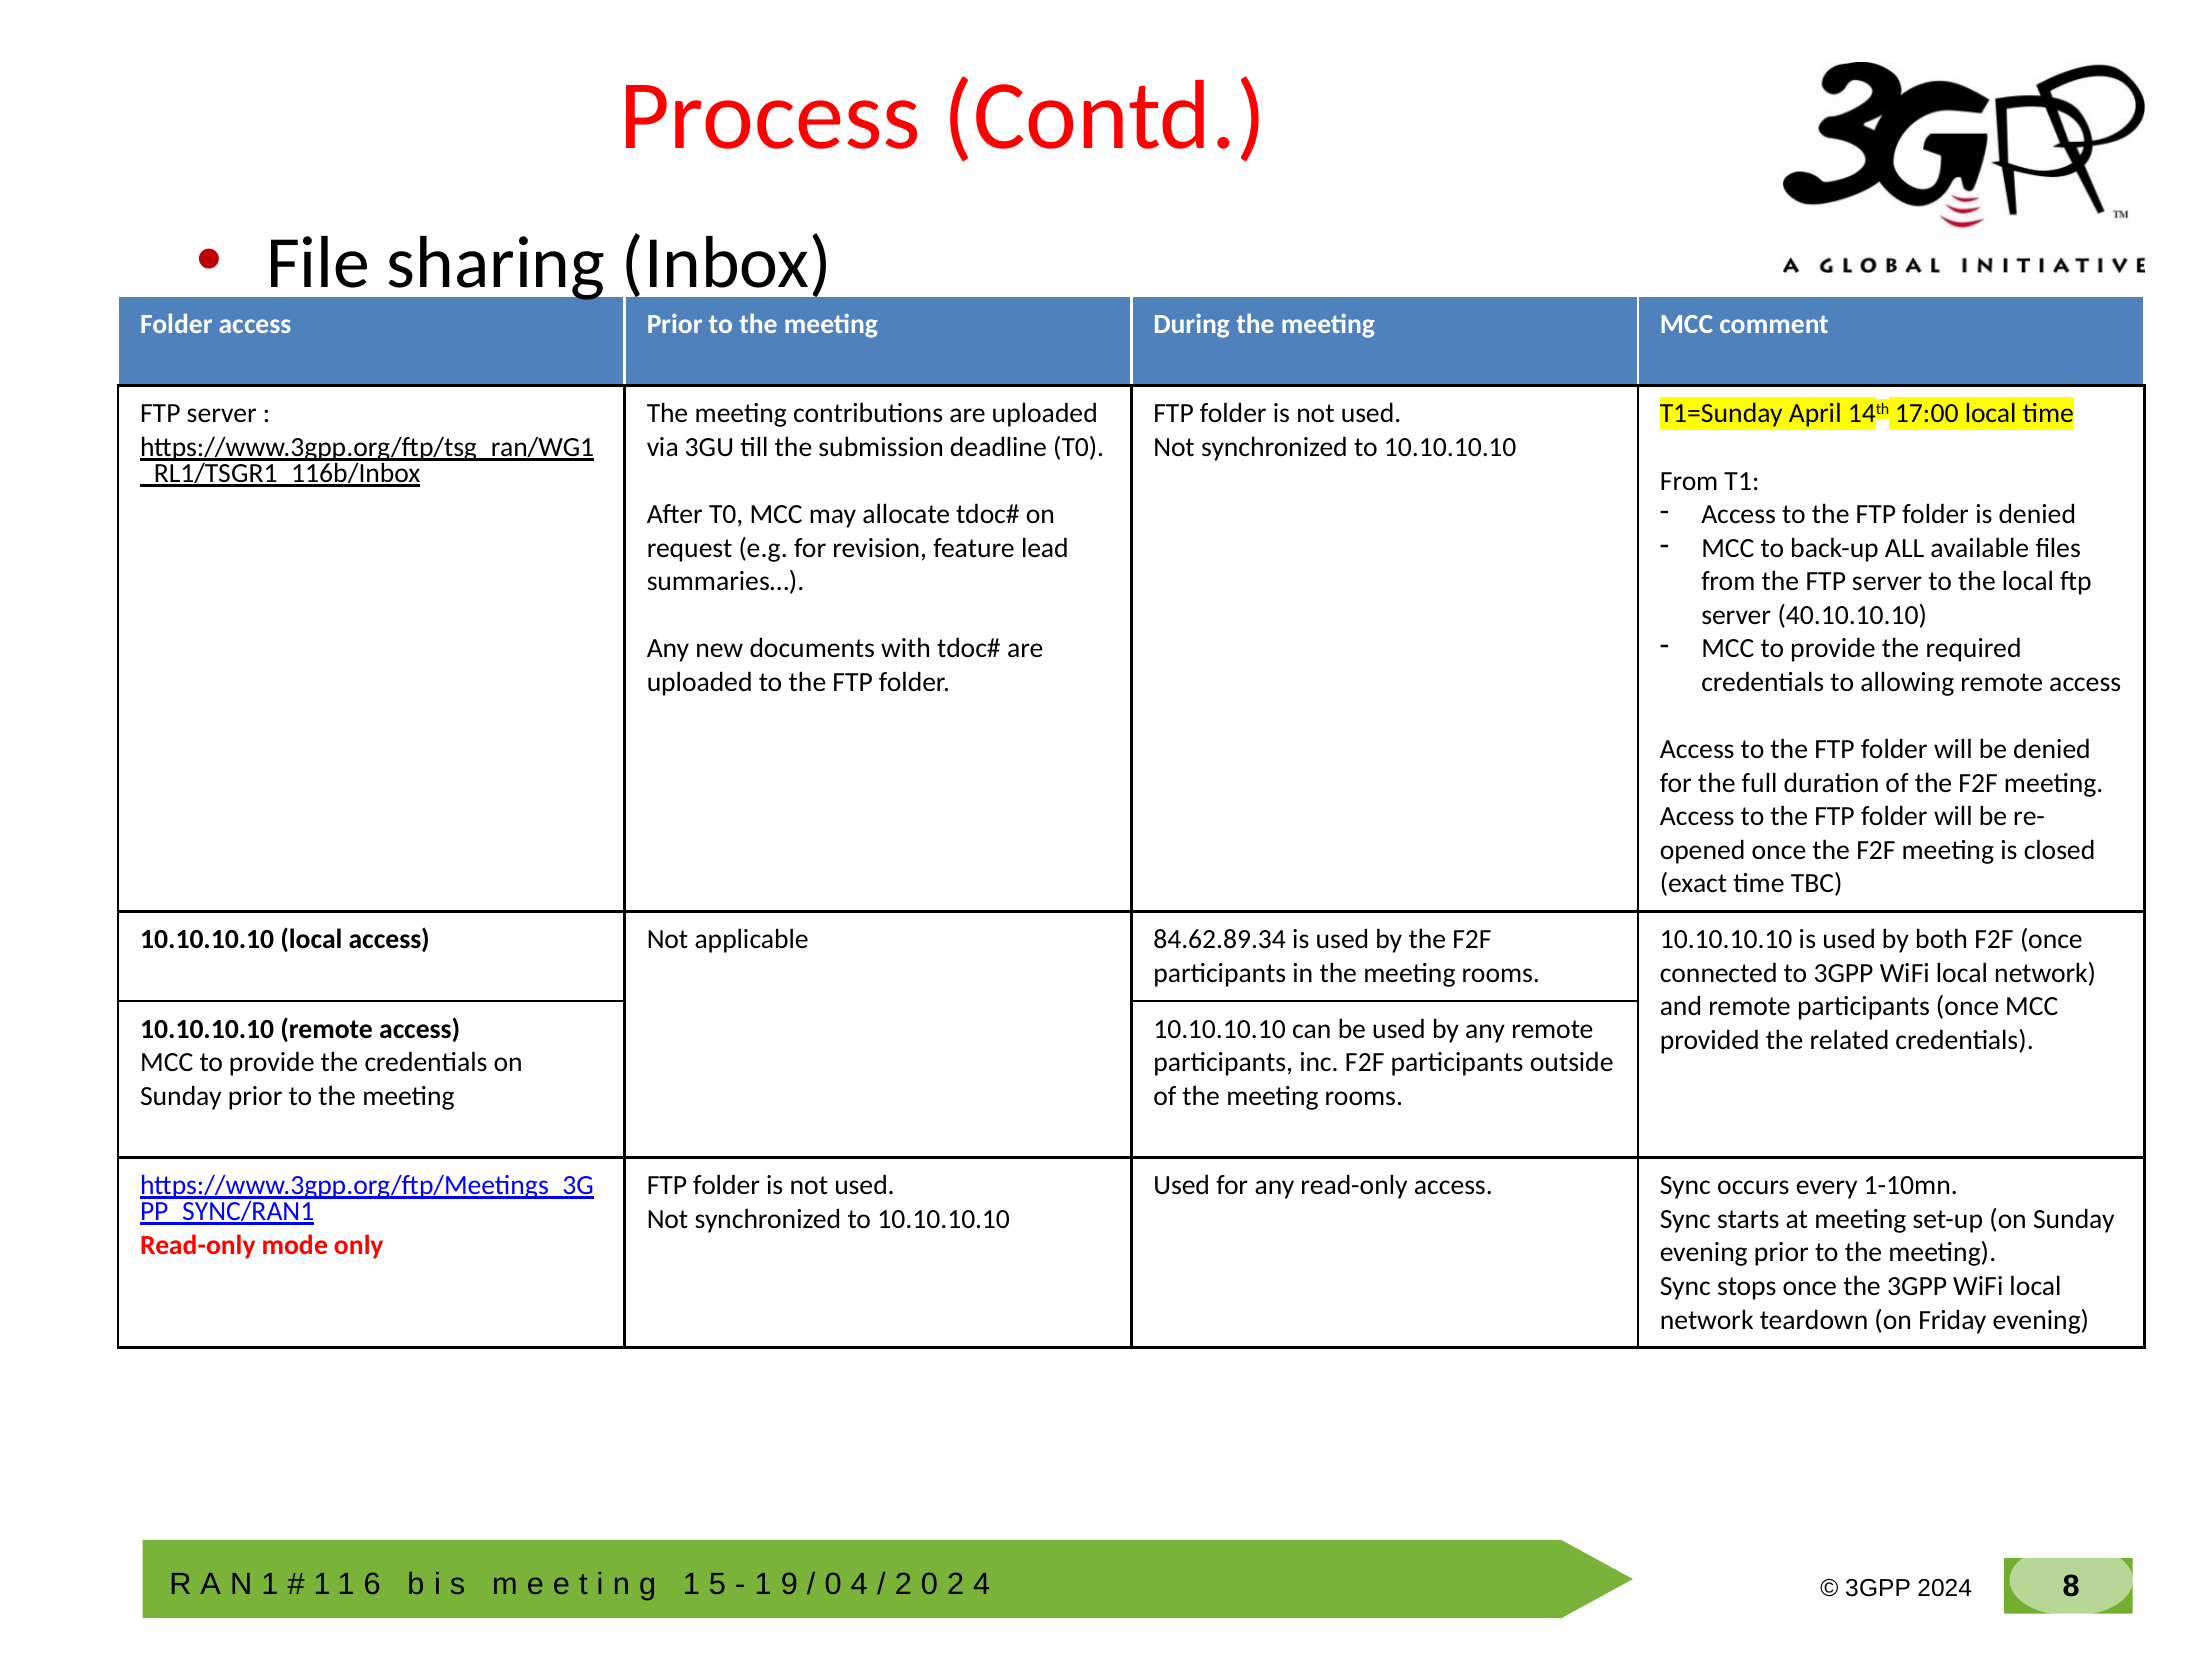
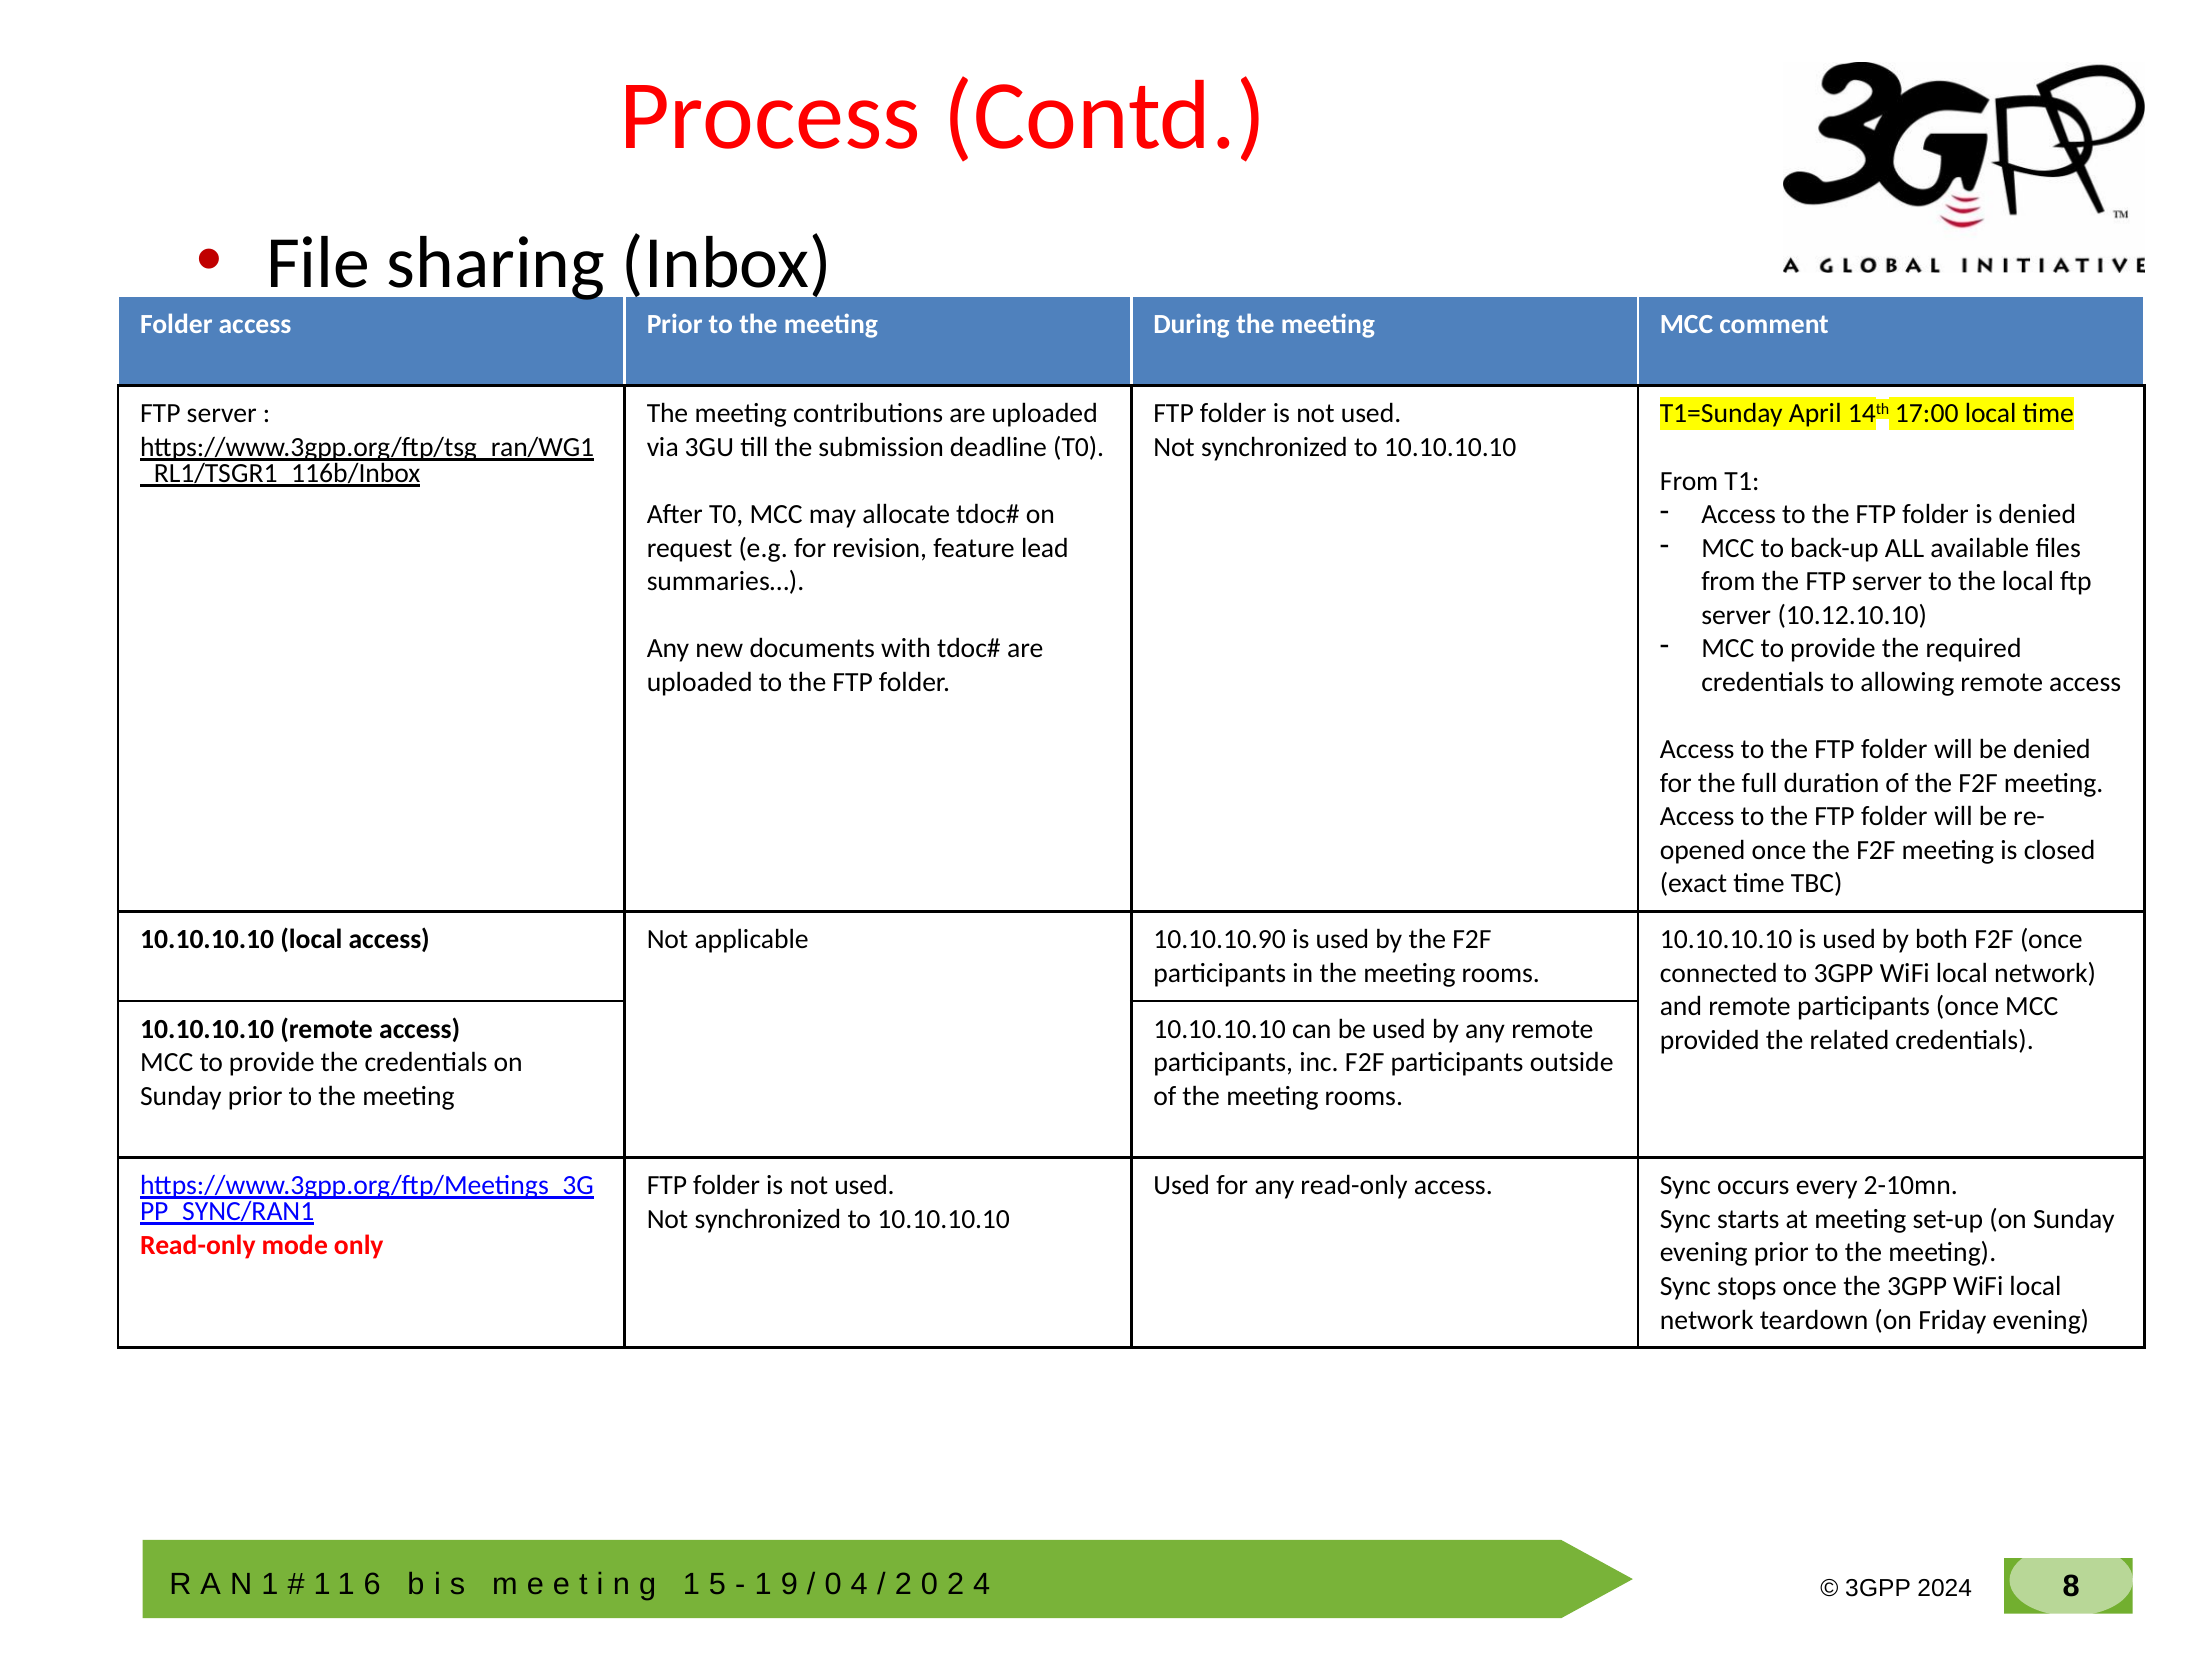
40.10.10.10: 40.10.10.10 -> 10.12.10.10 (1852, 615)
84.62.89.34: 84.62.89.34 -> 10.10.10.90 (1220, 939)
1-10mn: 1-10mn -> 2-10mn (1911, 1185)
